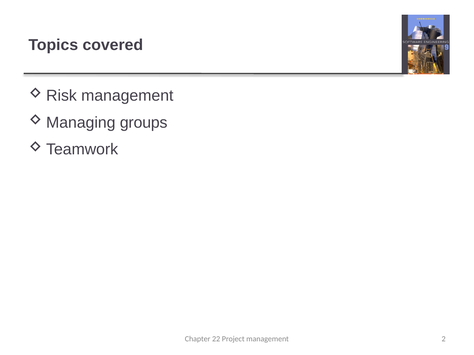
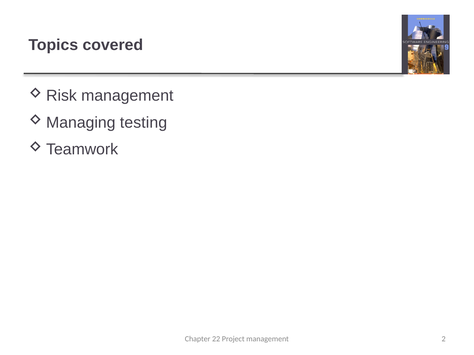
groups: groups -> testing (144, 123)
